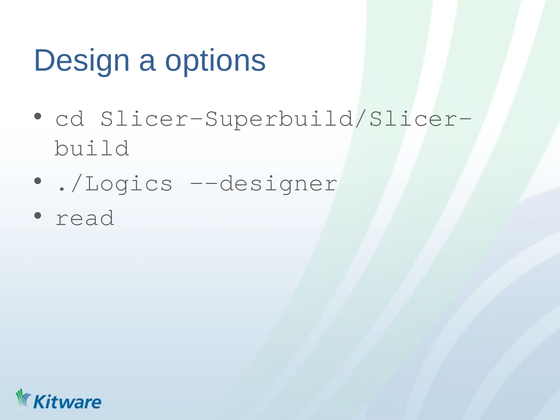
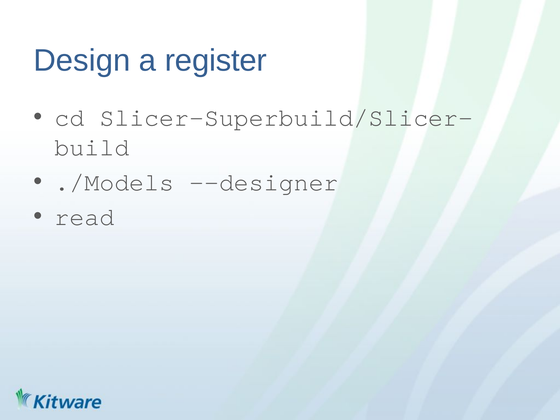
options: options -> register (216, 60)
./Logics: ./Logics -> ./Models (114, 182)
